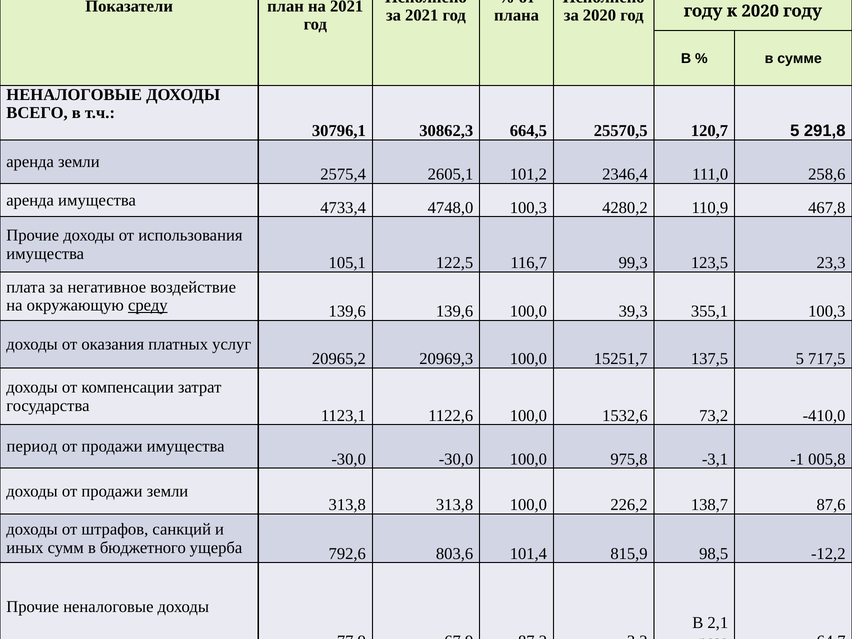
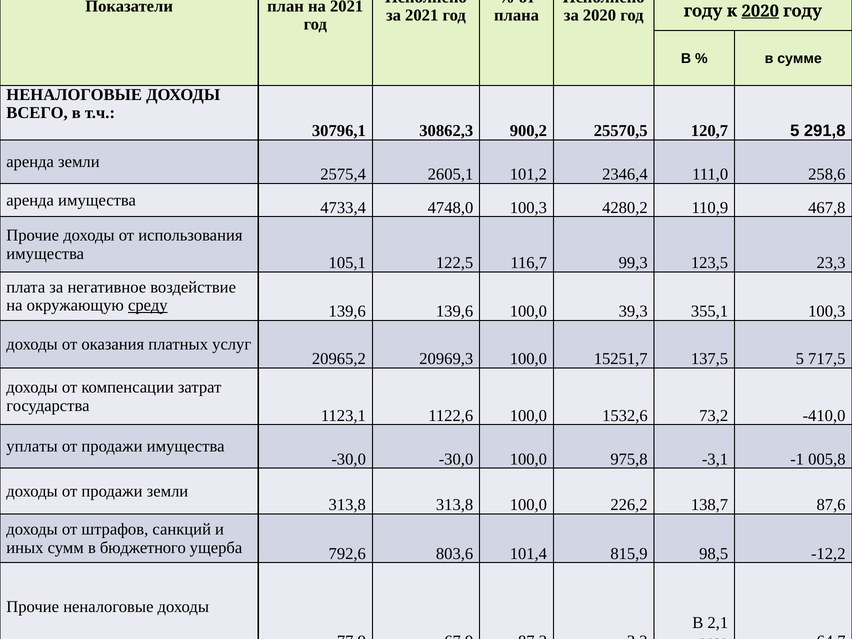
2020 underline: none -> present (760, 11)
664,5: 664,5 -> 900,2 (528, 131)
период: период -> уплаты (32, 447)
